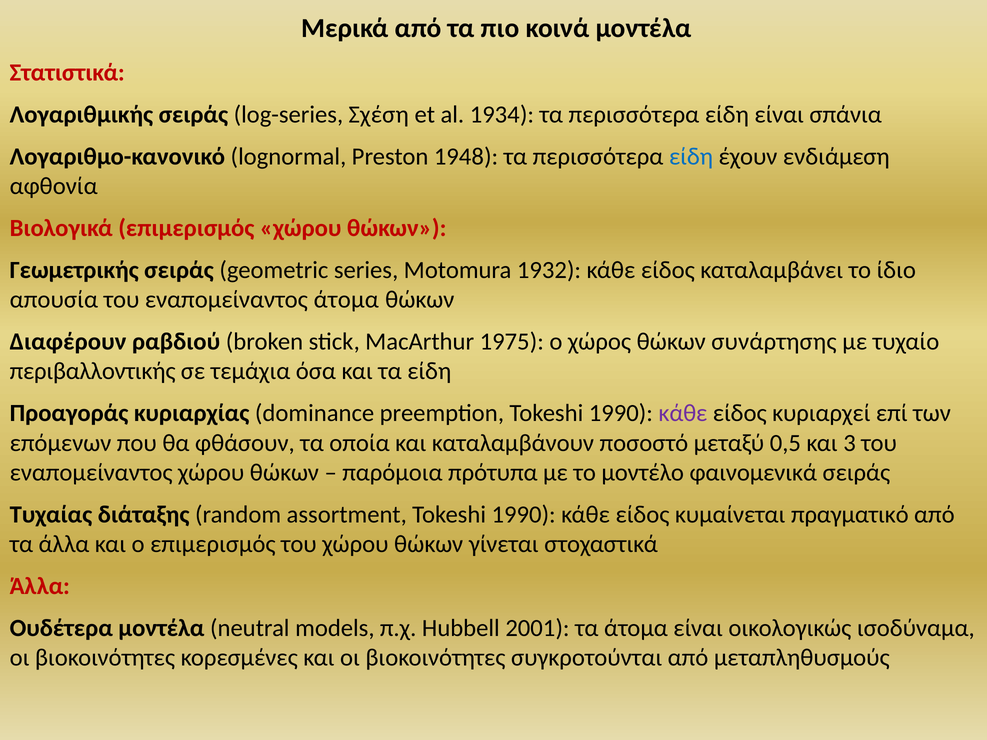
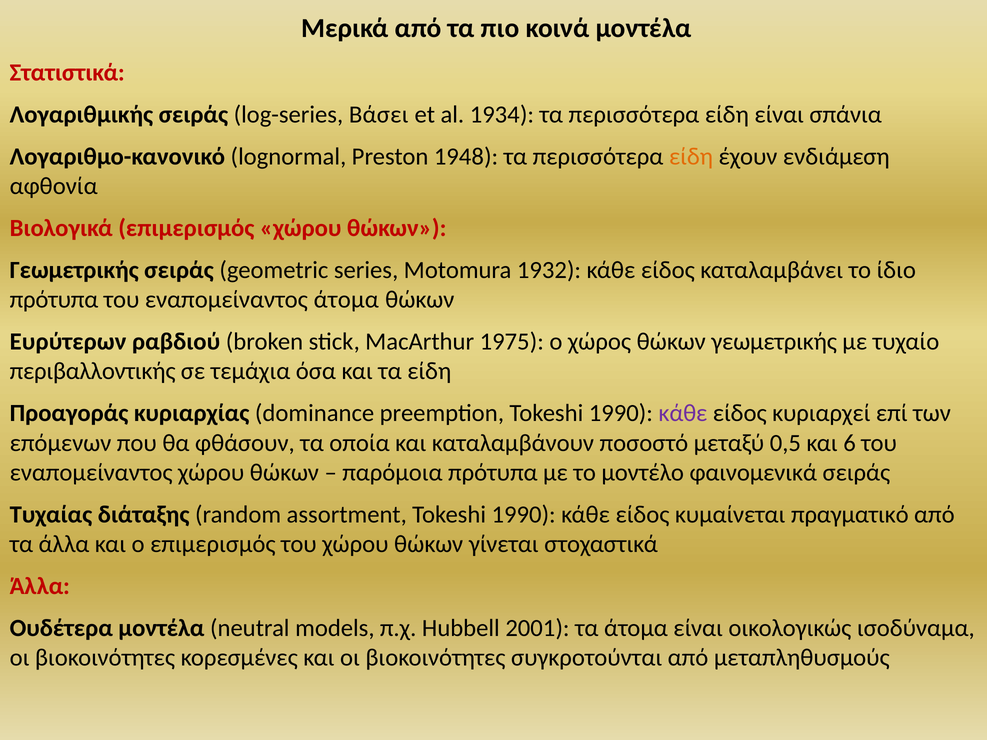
Σχέση: Σχέση -> Βάσει (379, 115)
είδη colour: blue -> orange (691, 157)
απουσία: απουσία -> πρότυπα (54, 300)
Διαφέρουν: Διαφέρουν -> Ευρύτερων (68, 342)
χώρος θώκων συνάρτησης: συνάρτησης -> γεωμετρικής (774, 342)
3: 3 -> 6 (850, 443)
